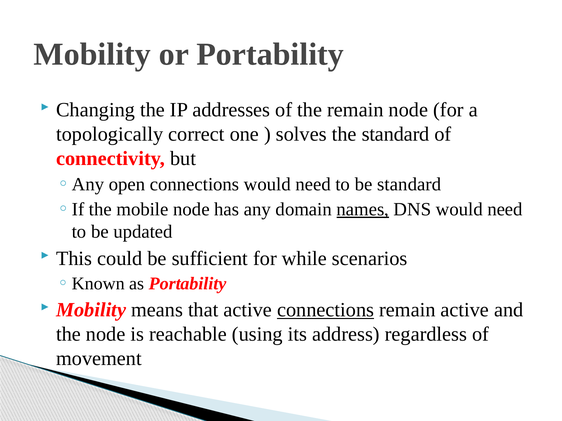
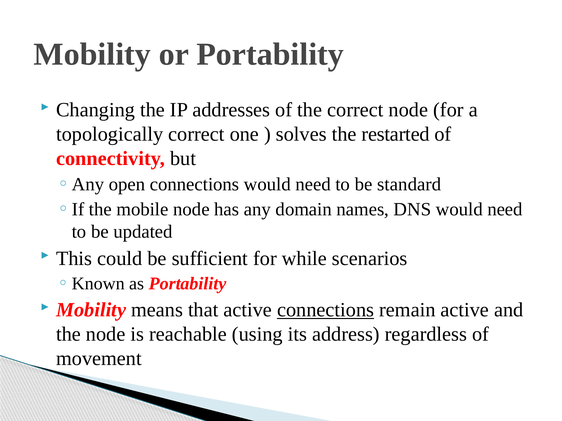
the remain: remain -> correct (355, 110)
the standard: standard -> restarted (396, 134)
names underline: present -> none (363, 210)
